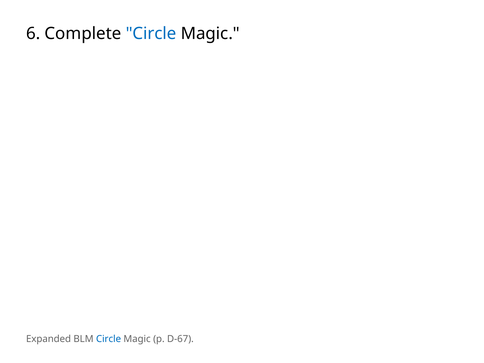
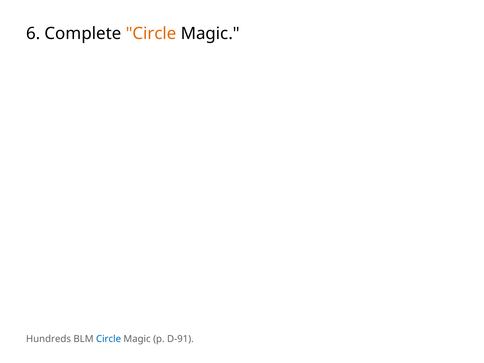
Circle colour: blue -> orange (151, 33)
Expanded: Expanded -> Hundreds (49, 339)
D-67: D-67 -> D-91 (180, 339)
